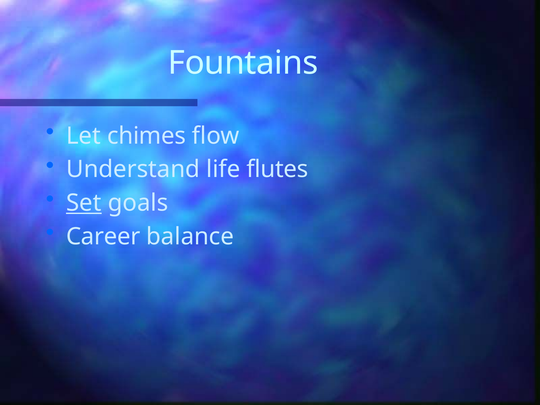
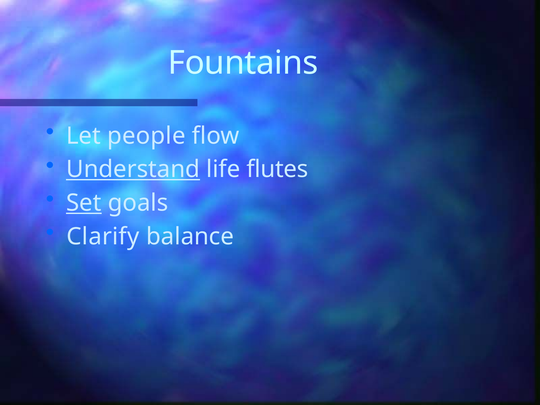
chimes: chimes -> people (146, 136)
Understand underline: none -> present (133, 169)
Career: Career -> Clarify (103, 237)
